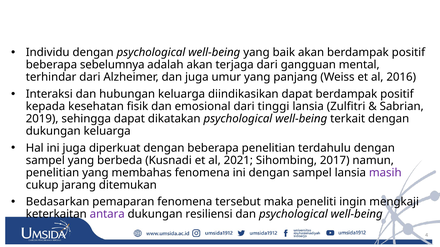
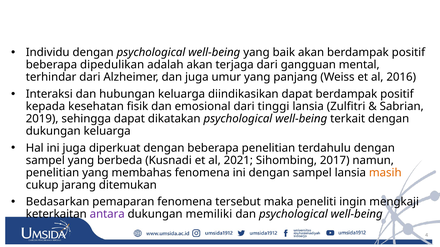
sebelumnya: sebelumnya -> dipedulikan (112, 65)
masih colour: purple -> orange (385, 173)
resiliensi: resiliensi -> memiliki (209, 215)
